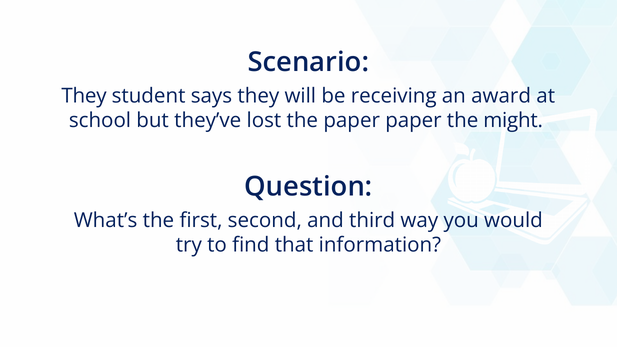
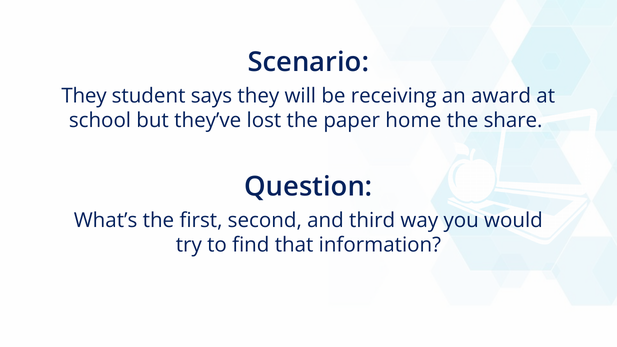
paper paper: paper -> home (413, 121)
might: might -> share (513, 121)
